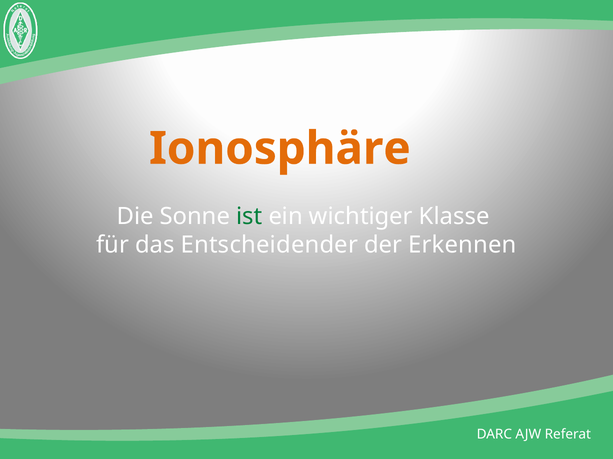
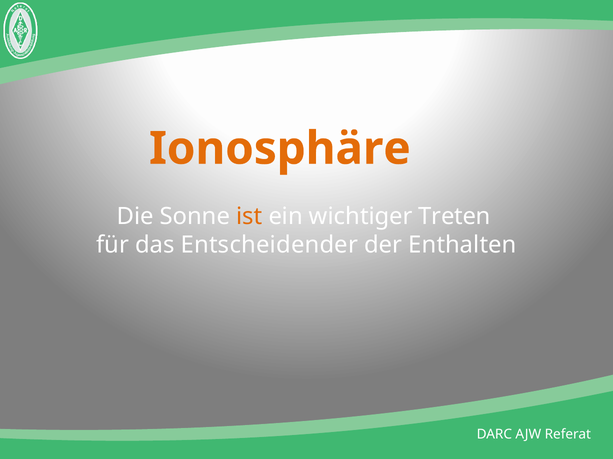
ist colour: green -> orange (249, 217)
Klasse: Klasse -> Treten (455, 217)
Erkennen: Erkennen -> Enthalten (462, 245)
